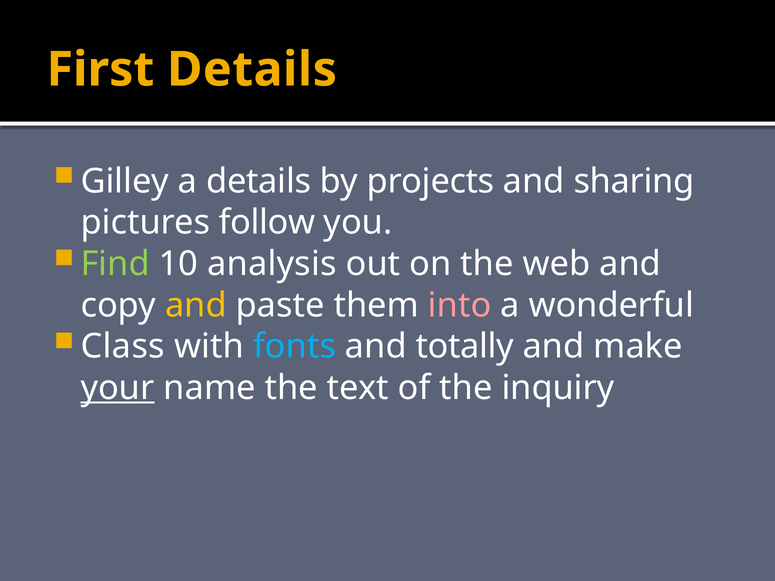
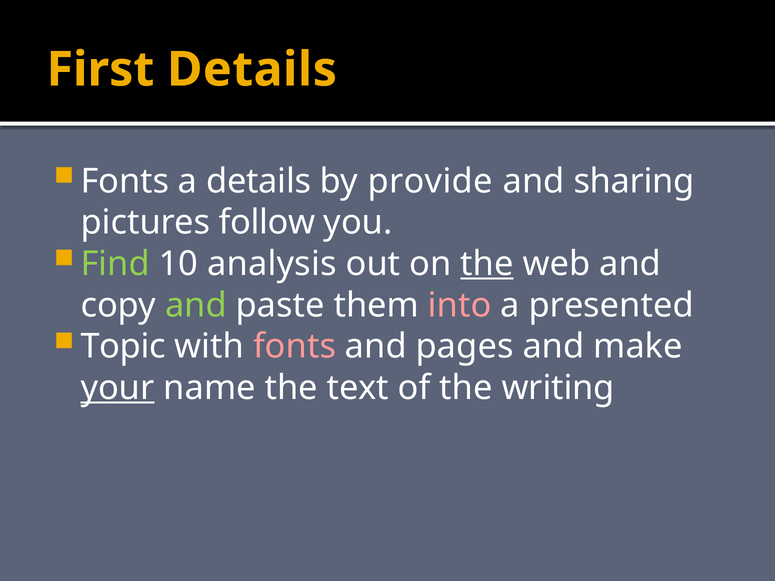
Gilley: Gilley -> Fonts (125, 181)
projects: projects -> provide (430, 181)
the underline: none -> present (487, 264)
and colour: yellow -> light green (196, 305)
wonderful: wonderful -> presented (611, 305)
Class: Class -> Topic (123, 347)
fonts colour: light blue -> pink (295, 347)
totally: totally -> pages (465, 347)
inquiry: inquiry -> writing (558, 388)
